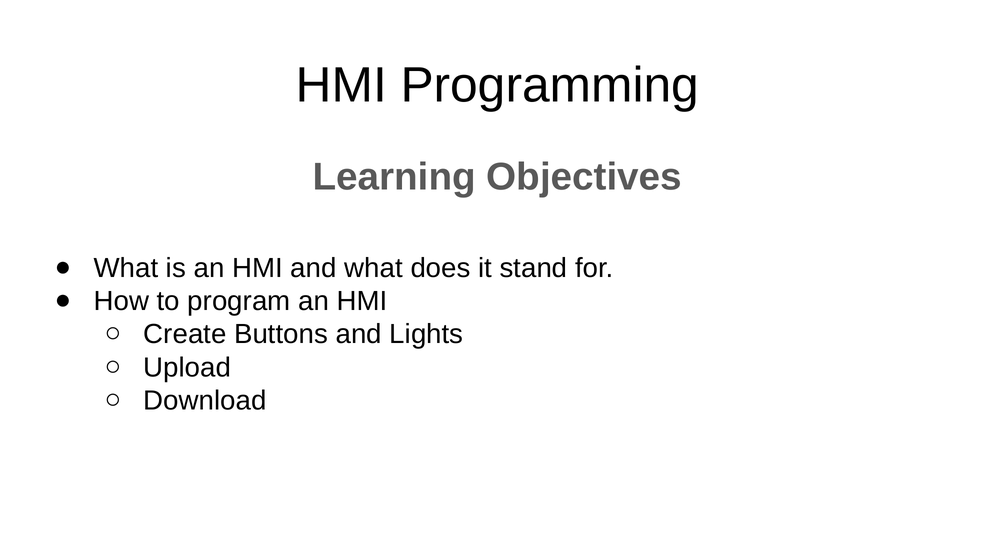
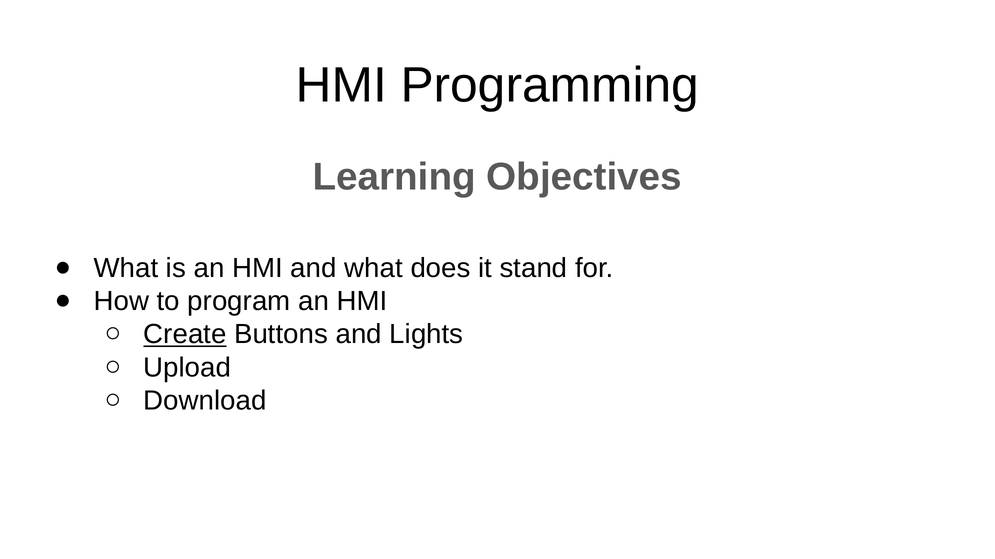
Create underline: none -> present (185, 335)
